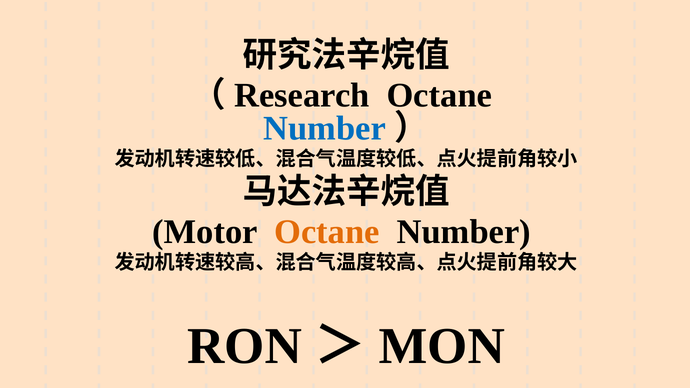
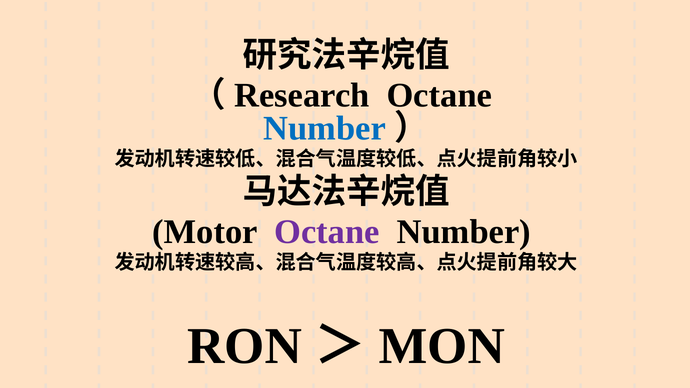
Octane colour: orange -> purple (327, 232)
